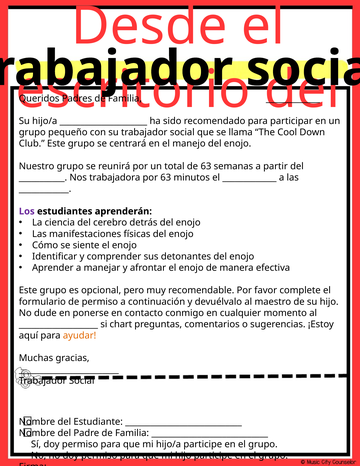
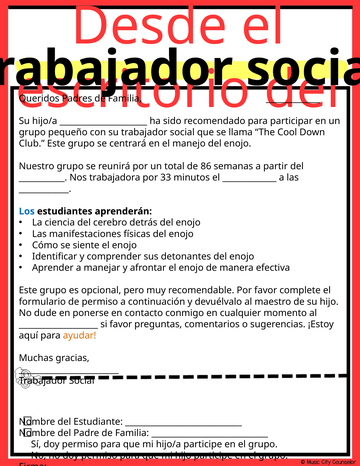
de 63: 63 -> 86 (206, 166)
por 63: 63 -> 33 (166, 177)
Los colour: purple -> blue (27, 211)
si chart: chart -> favor (121, 324)
